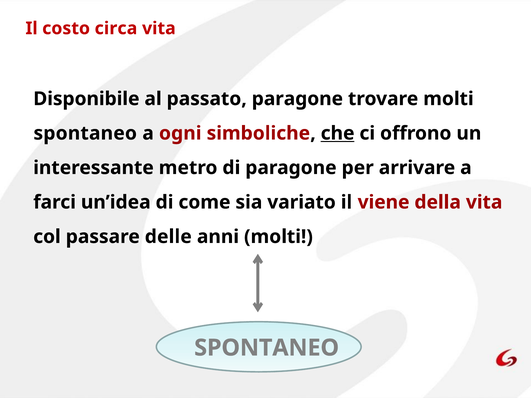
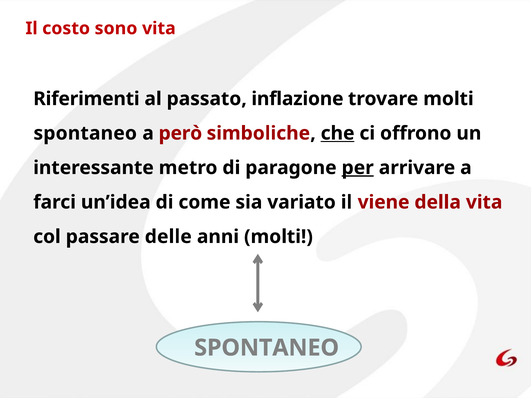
circa: circa -> sono (116, 28)
Disponibile: Disponibile -> Riferimenti (86, 99)
passato paragone: paragone -> inflazione (297, 99)
ogni: ogni -> però (180, 133)
per underline: none -> present (358, 168)
